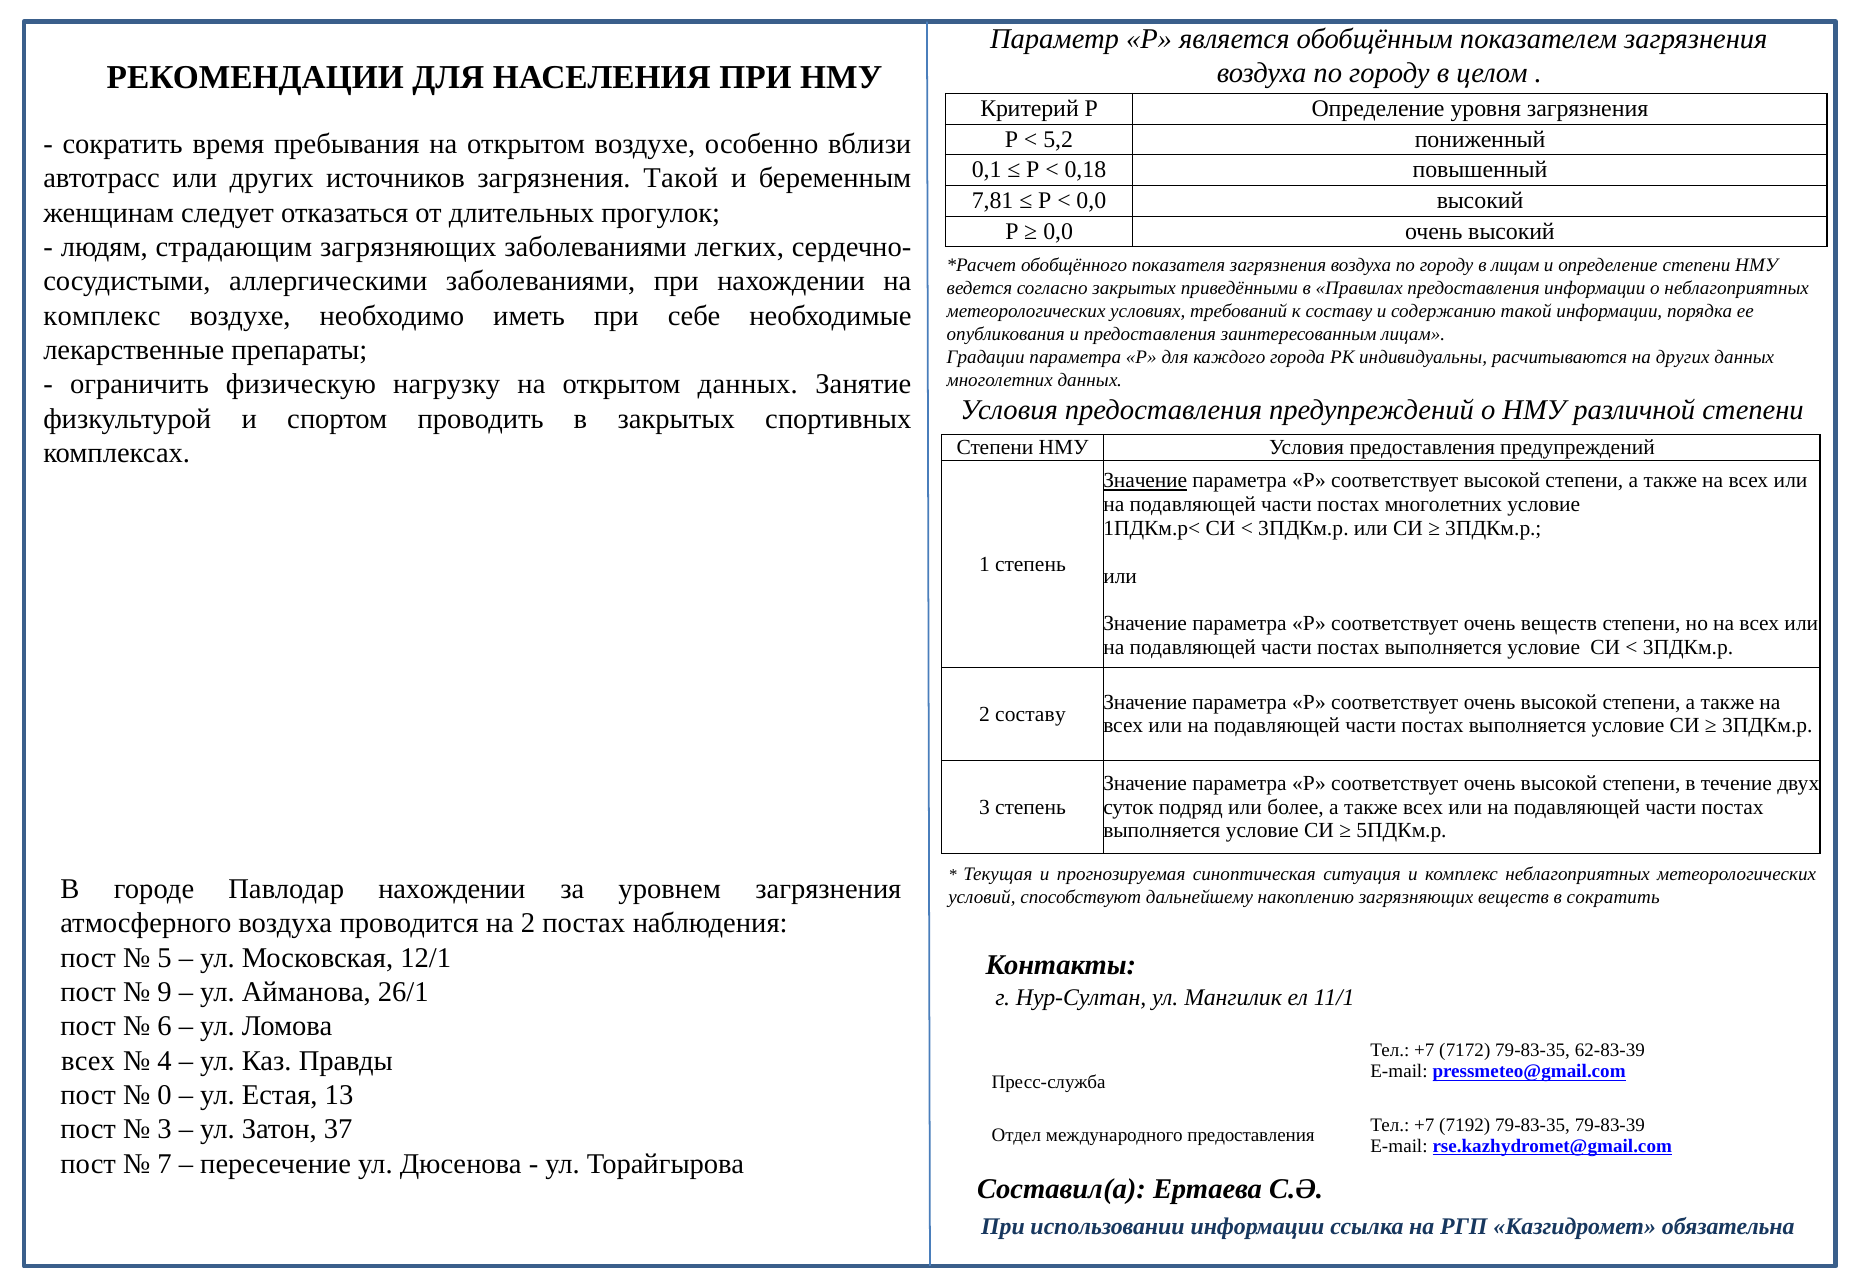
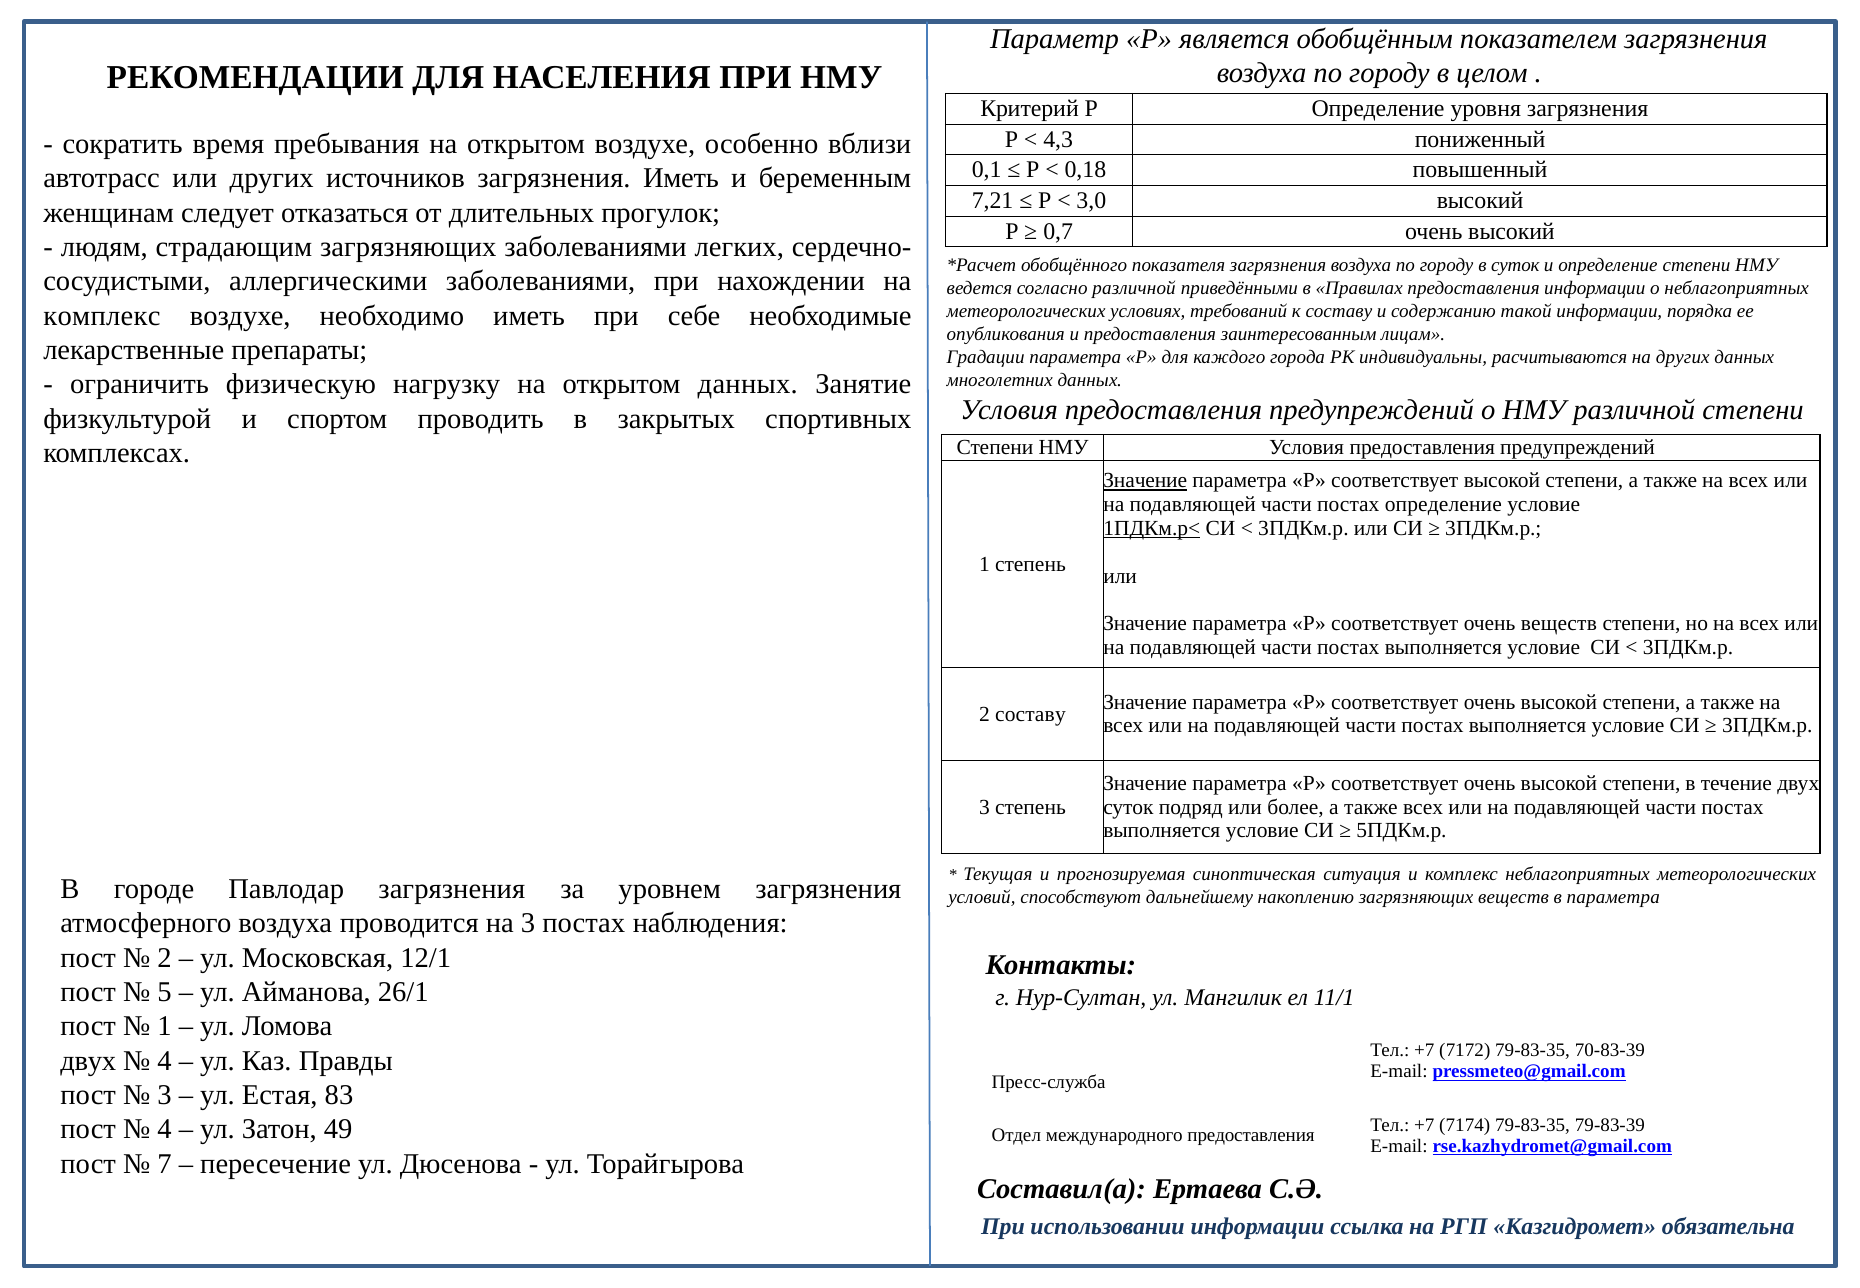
5,2: 5,2 -> 4,3 (1058, 139)
загрязнения Такой: Такой -> Иметь (681, 178)
7,81: 7,81 -> 7,21 (993, 201)
0,0: 0,0 -> 3,0 (1091, 201)
0,0: 0,0 -> 0,7 (1058, 231)
в лицам: лицам -> суток (1515, 266)
согласно закрытых: закрытых -> различной (1134, 288)
постах многолетних: многолетних -> определение (1443, 504)
1ПДКм.р< underline: none -> present (1152, 528)
Павлодар нахождении: нахождении -> загрязнения (452, 889)
в сократить: сократить -> параметра (1613, 897)
на 2: 2 -> 3 (528, 923)
5: 5 -> 2 (164, 958)
9: 9 -> 5 (164, 992)
6: 6 -> 1 (164, 1026)
62-83-39: 62-83-39 -> 70-83-39 (1610, 1050)
всех: всех -> двух (88, 1061)
0: 0 -> 3 (164, 1095)
13: 13 -> 83 (339, 1095)
7192: 7192 -> 7174 (1465, 1125)
3: 3 -> 4 (164, 1129)
37: 37 -> 49 (338, 1129)
